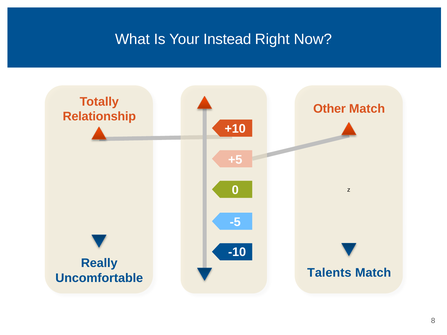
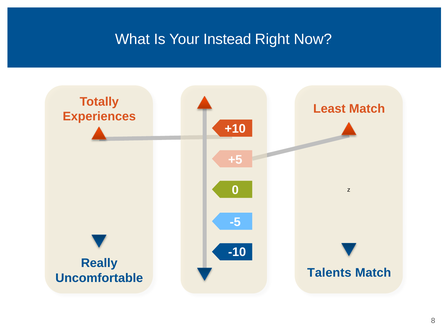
Other: Other -> Least (329, 109)
Relationship: Relationship -> Experiences (99, 117)
